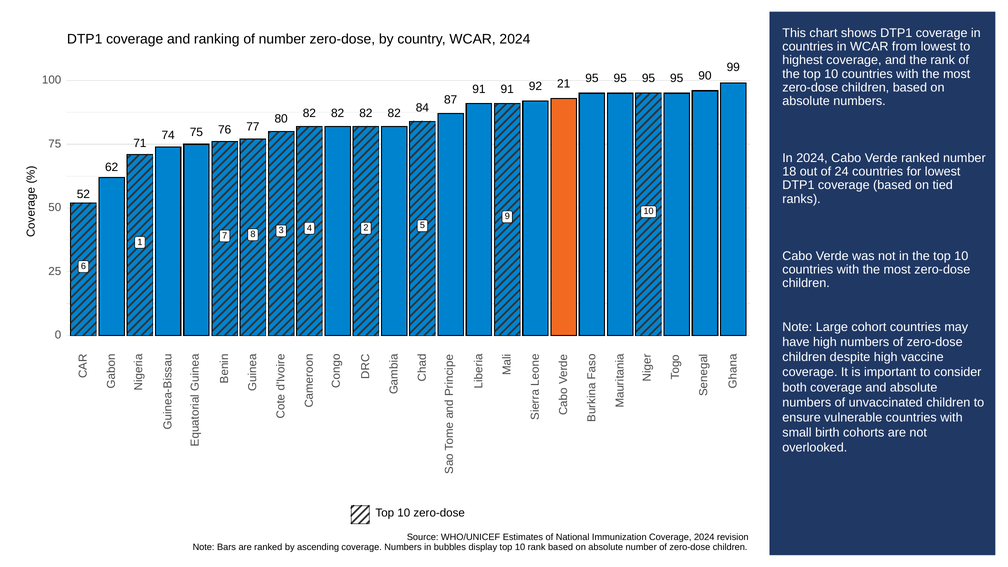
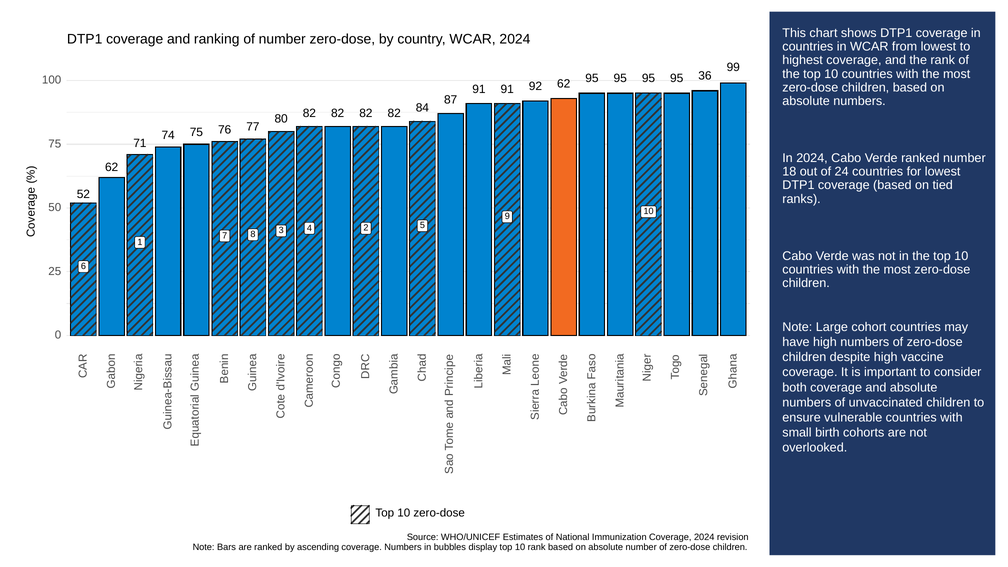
90: 90 -> 36 (705, 76)
92 21: 21 -> 62 (564, 84)
